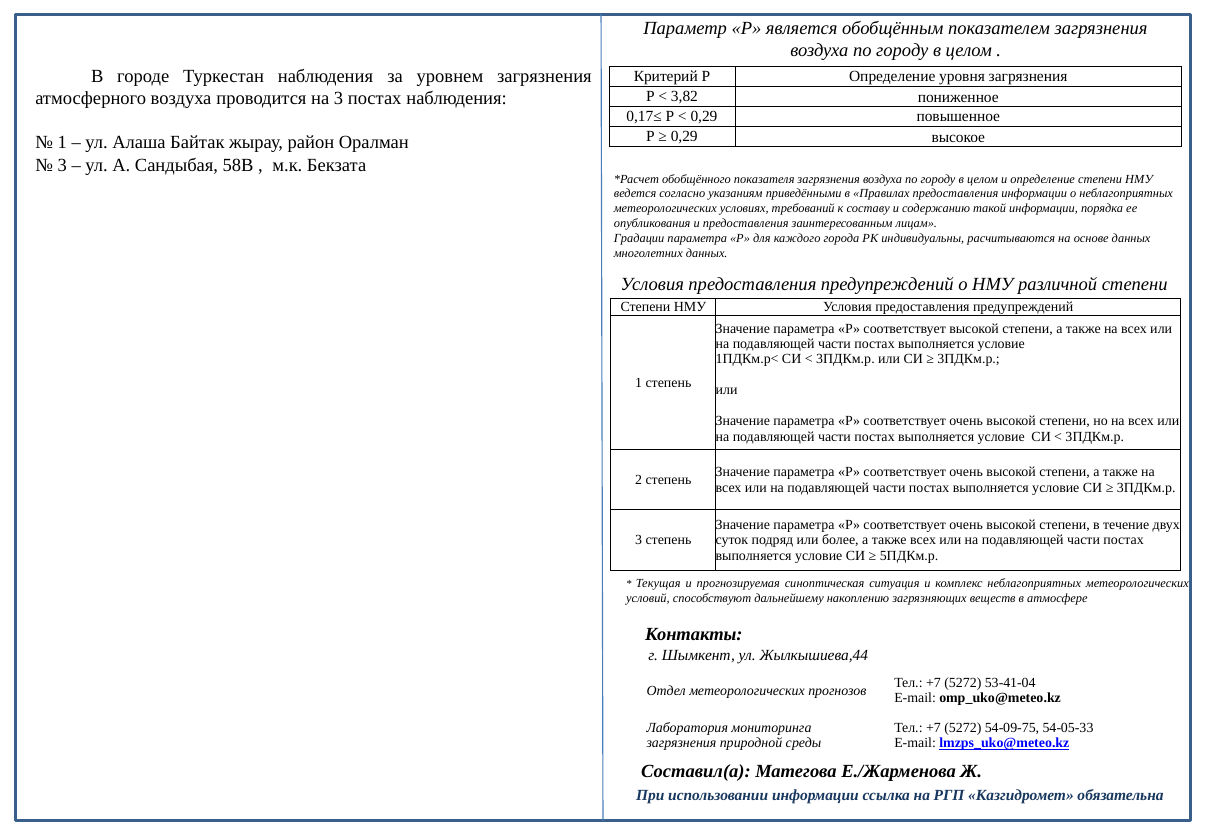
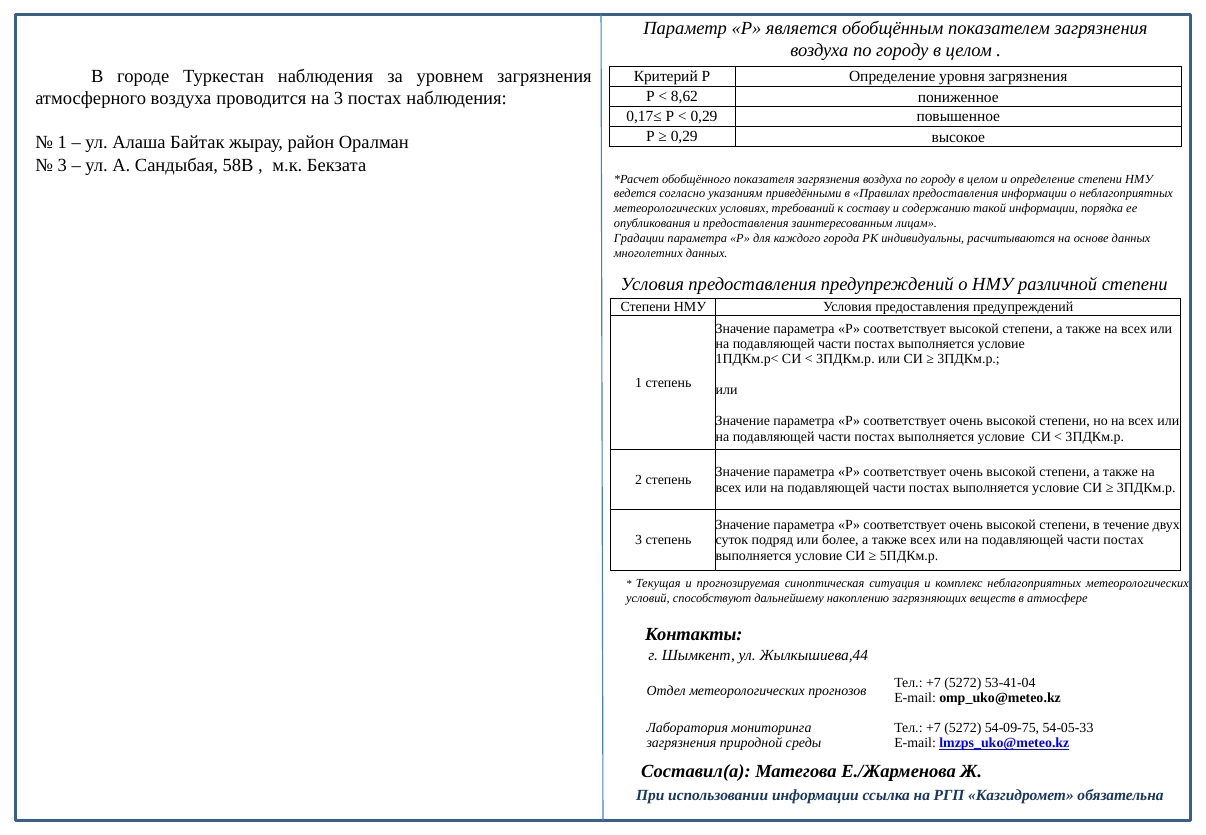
3,82: 3,82 -> 8,62 (684, 96)
